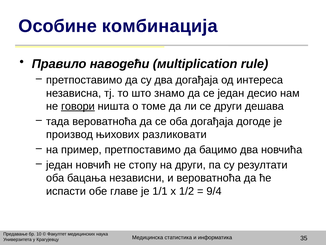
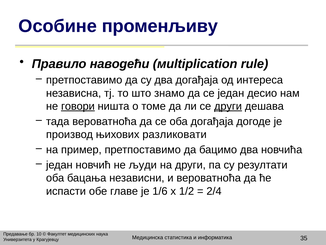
комбинација: комбинација -> променљиву (160, 26)
други underline: none -> present (228, 106)
стопу: стопу -> људи (143, 165)
1/1: 1/1 -> 1/6 (160, 191)
9/4: 9/4 -> 2/4 (214, 191)
